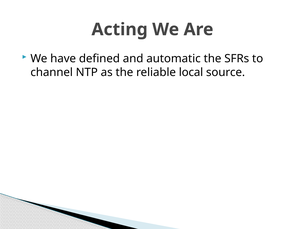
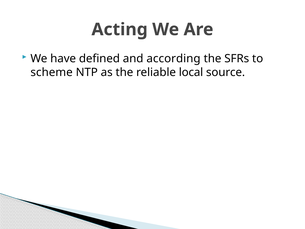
automatic: automatic -> according (173, 59)
channel: channel -> scheme (52, 72)
